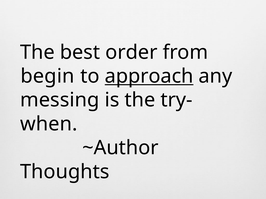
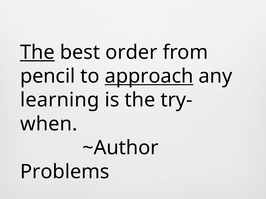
The underline: none -> present (37, 52)
begin: begin -> pencil (48, 76)
messing: messing -> learning (60, 100)
Thoughts: Thoughts -> Problems (65, 172)
